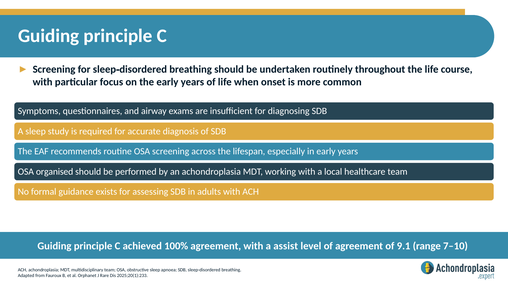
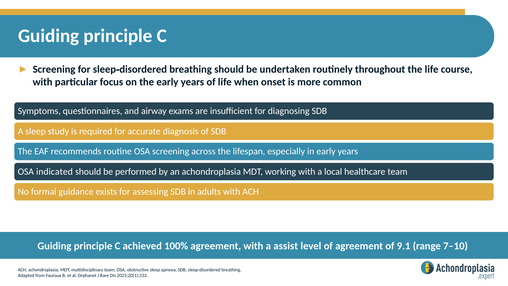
organised: organised -> indicated (54, 171)
